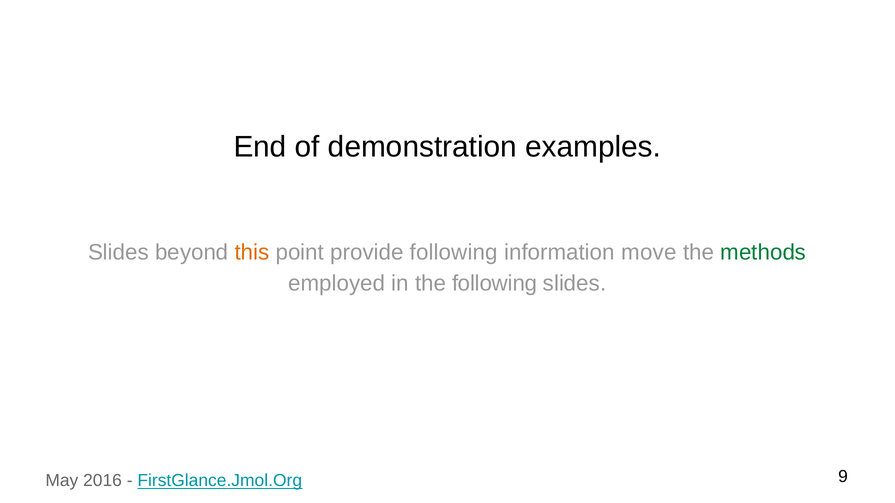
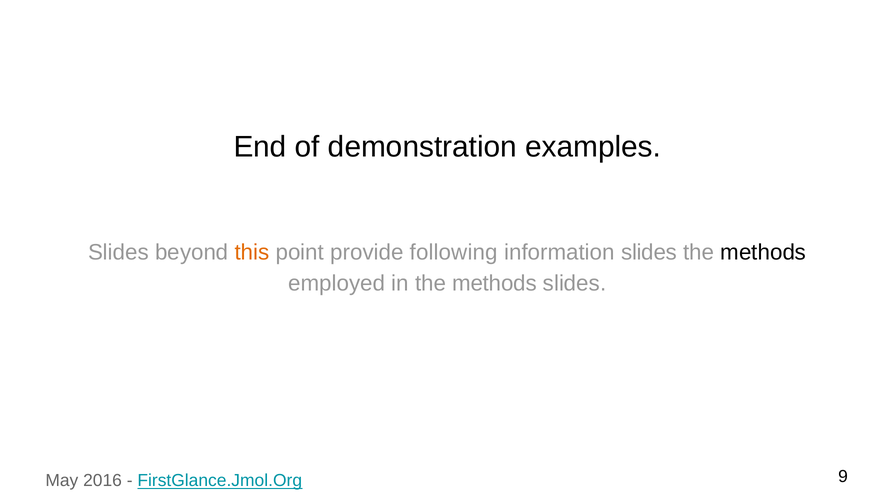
information move: move -> slides (649, 253)
methods colour: green -> black (763, 253)
in the following: following -> methods (495, 283)
